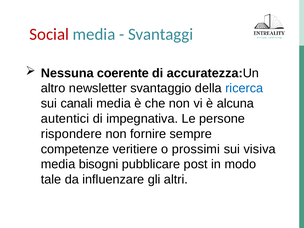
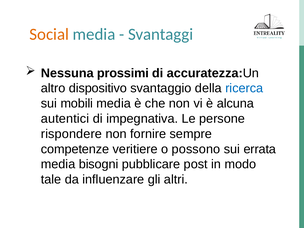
Social colour: red -> orange (49, 34)
coerente: coerente -> prossimi (123, 73)
newsletter: newsletter -> dispositivo (98, 88)
canali: canali -> mobili (77, 103)
prossimi: prossimi -> possono (196, 149)
visiva: visiva -> errata (260, 149)
